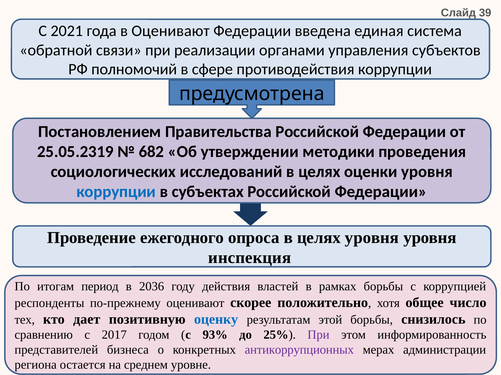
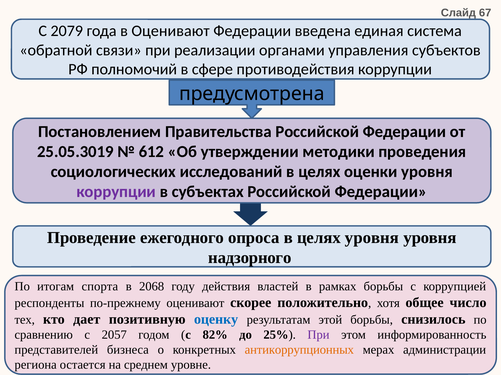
39: 39 -> 67 (485, 13)
2021: 2021 -> 2079 (67, 31)
25.05.2319: 25.05.2319 -> 25.05.3019 (75, 152)
682: 682 -> 612 (151, 152)
коррупции colour: blue -> purple (116, 192)
инспекция: инспекция -> надзорного (250, 258)
период: период -> спорта (100, 287)
2036: 2036 -> 2068 (152, 287)
2017: 2017 -> 2057 (114, 336)
93%: 93% -> 82% (215, 336)
антикоррупционных colour: purple -> orange (299, 351)
